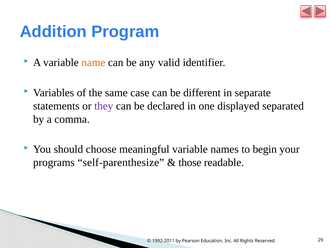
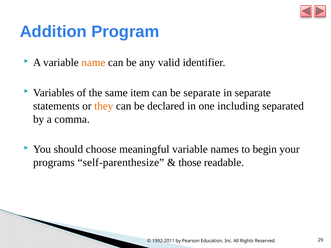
case: case -> item (140, 93)
be different: different -> separate (202, 93)
they colour: purple -> orange (104, 106)
displayed: displayed -> including (238, 106)
